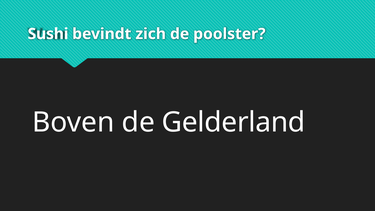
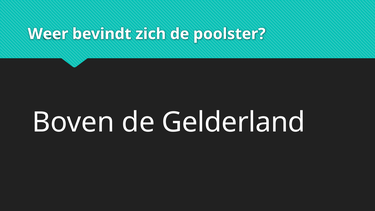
Sushi: Sushi -> Weer (48, 34)
